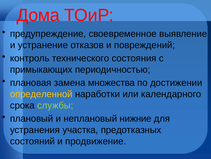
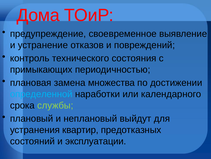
определенной colour: yellow -> light blue (41, 94)
нижние: нижние -> выйдут (136, 118)
участка: участка -> квартир (80, 129)
продвижение: продвижение -> эксплуатации (96, 141)
